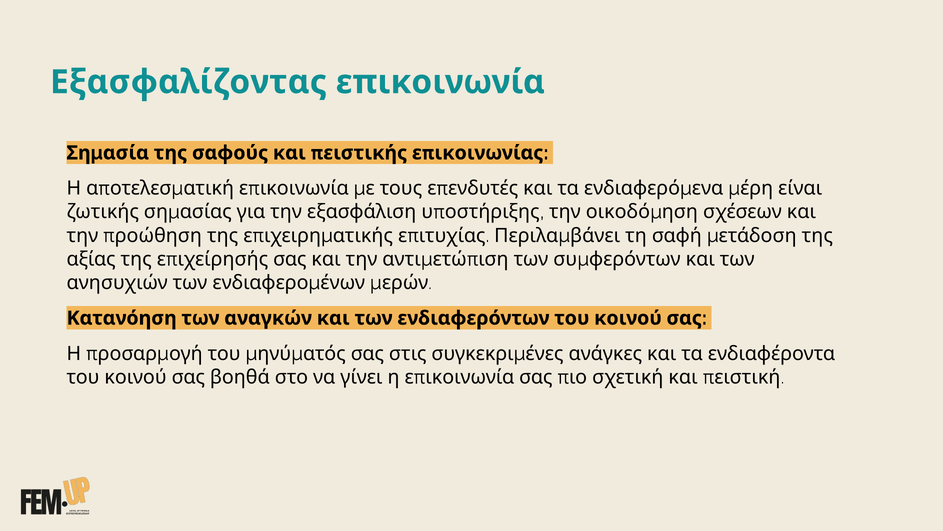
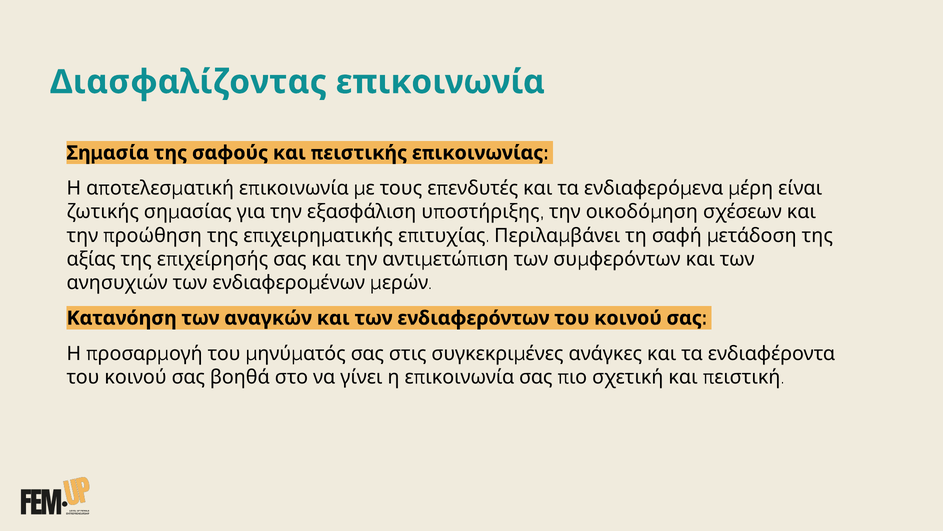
Εξασφαλίζοντας: Εξασφαλίζοντας -> Διασφαλίζοντας (188, 82)
